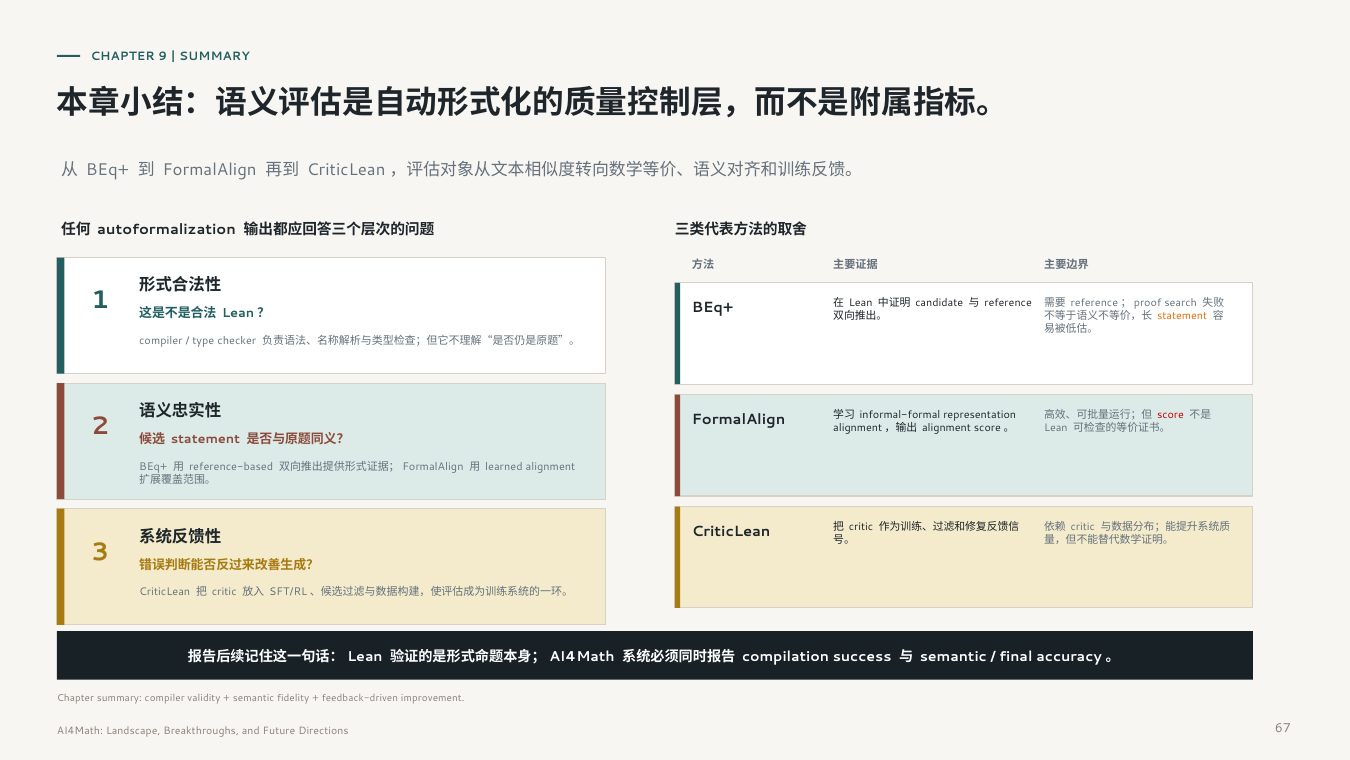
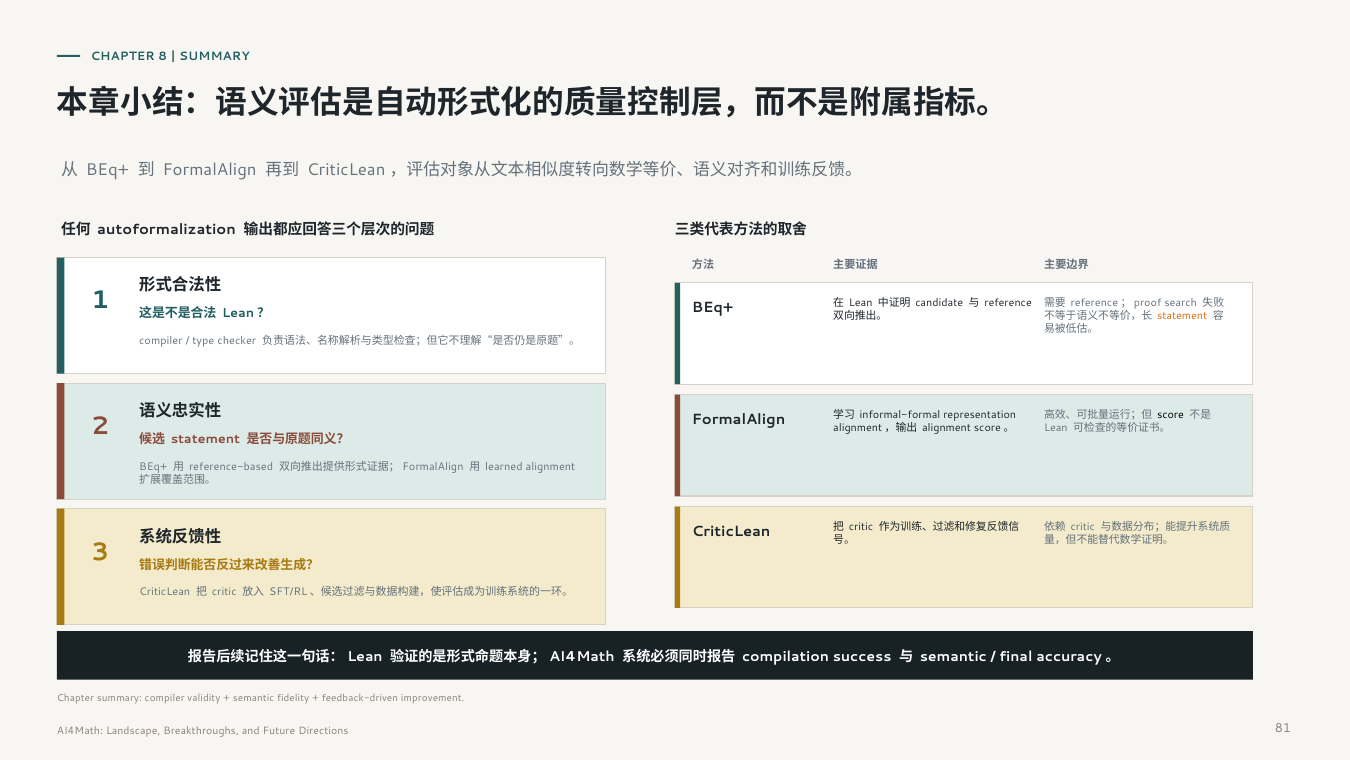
9: 9 -> 8 (163, 57)
score colour: red -> black (1171, 414)
67: 67 -> 81 (1283, 728)
